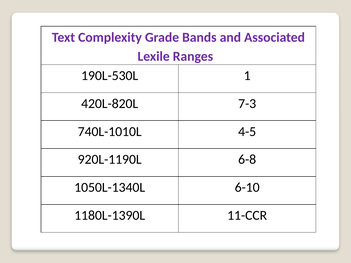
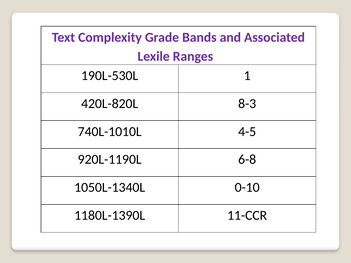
7-3: 7-3 -> 8-3 (247, 104)
6-10: 6-10 -> 0-10 (247, 188)
